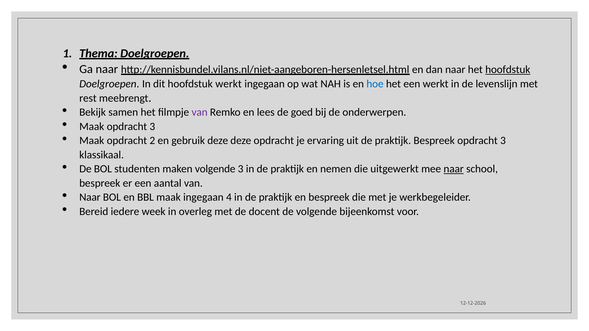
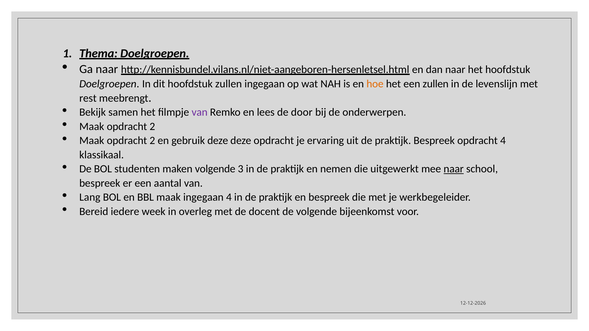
hoofdstuk underline: present -> none (508, 70)
hoofdstuk werkt: werkt -> zullen (229, 84)
hoe colour: blue -> orange (375, 84)
een werkt: werkt -> zullen (436, 84)
goed: goed -> door (302, 112)
3: 3 -> 2 (152, 127)
Bespreek opdracht 3: 3 -> 4 (503, 141)
Naar: Naar -> Lang (90, 197)
